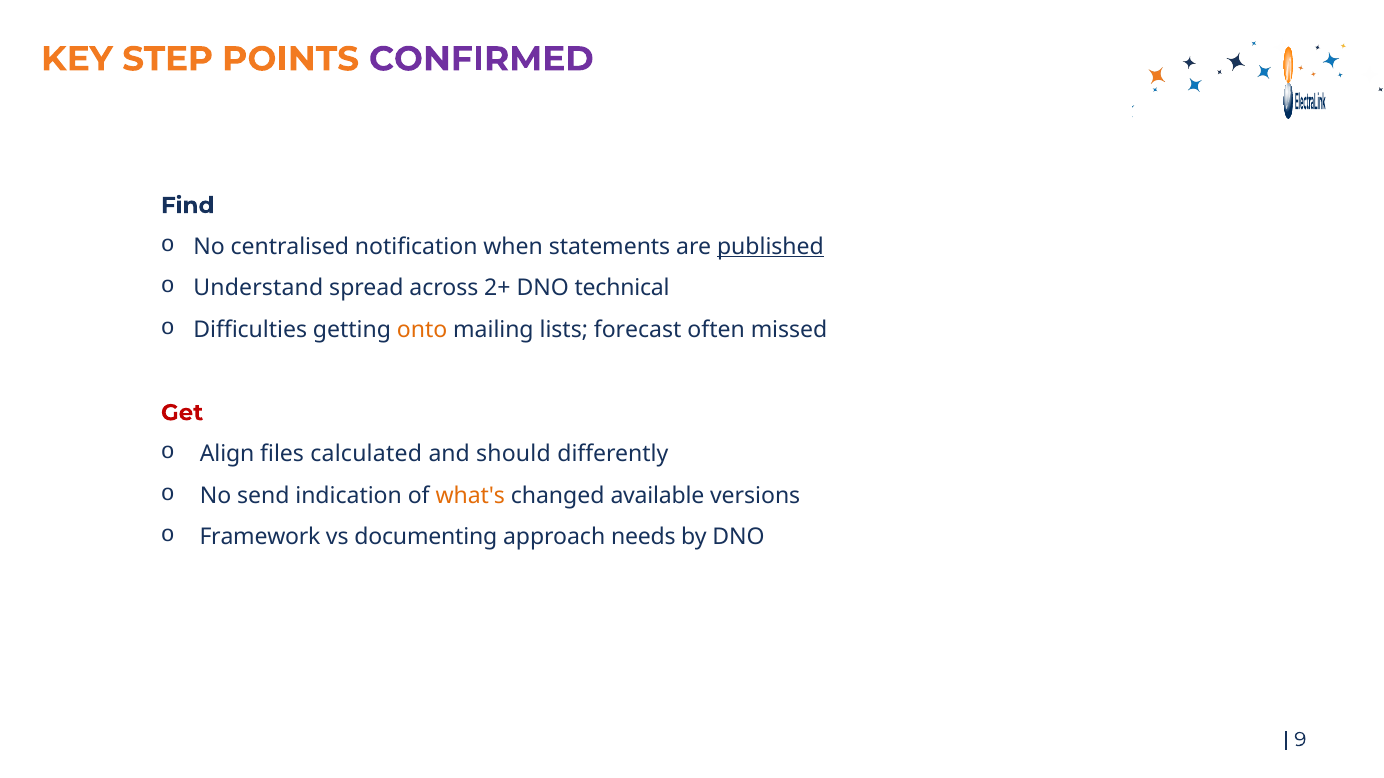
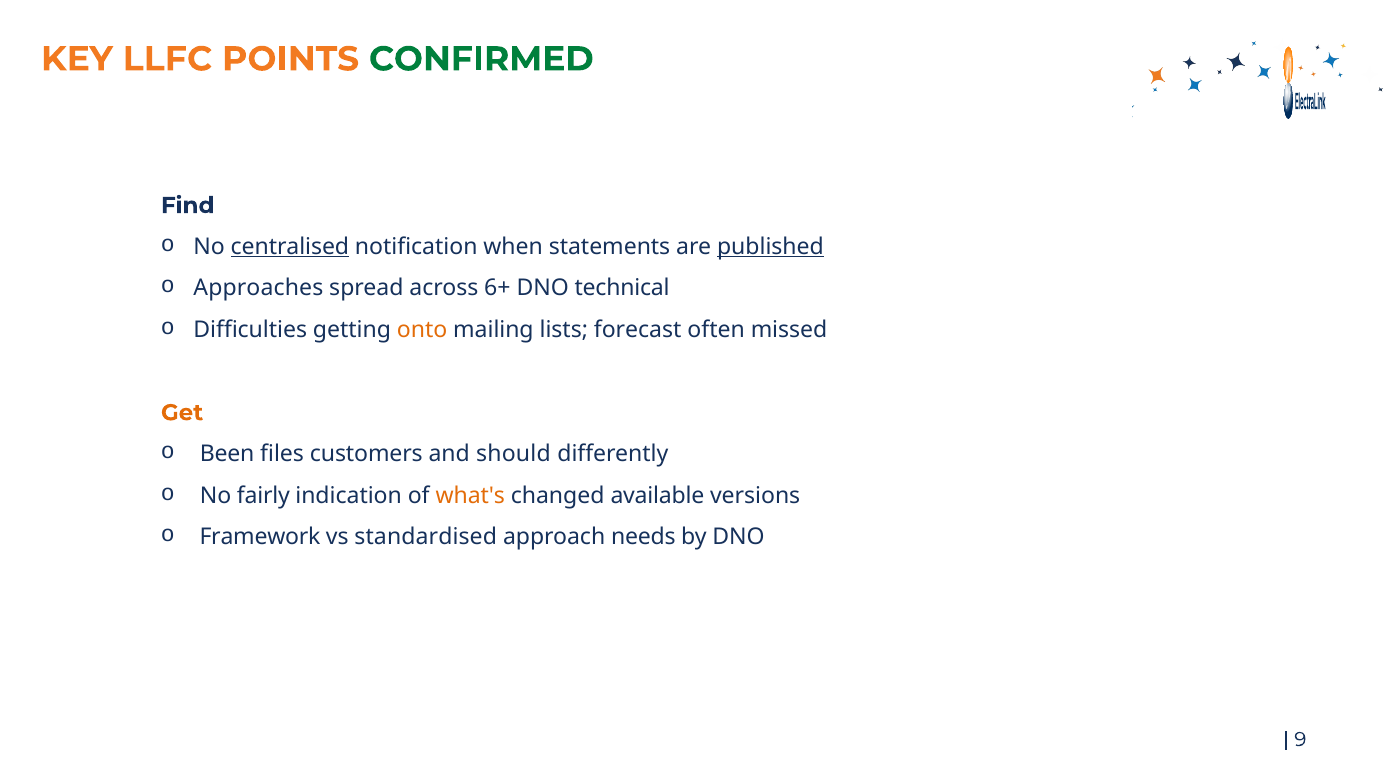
STEP: STEP -> LLFC (167, 59)
CONFIRMED colour: purple -> green (481, 59)
centralised underline: none -> present (290, 247)
Understand: Understand -> Approaches (258, 289)
2+: 2+ -> 6+ (497, 289)
Get colour: red -> orange (182, 413)
Align: Align -> Been (227, 454)
calculated: calculated -> customers (366, 454)
send: send -> fairly (263, 496)
documenting: documenting -> standardised (426, 537)
